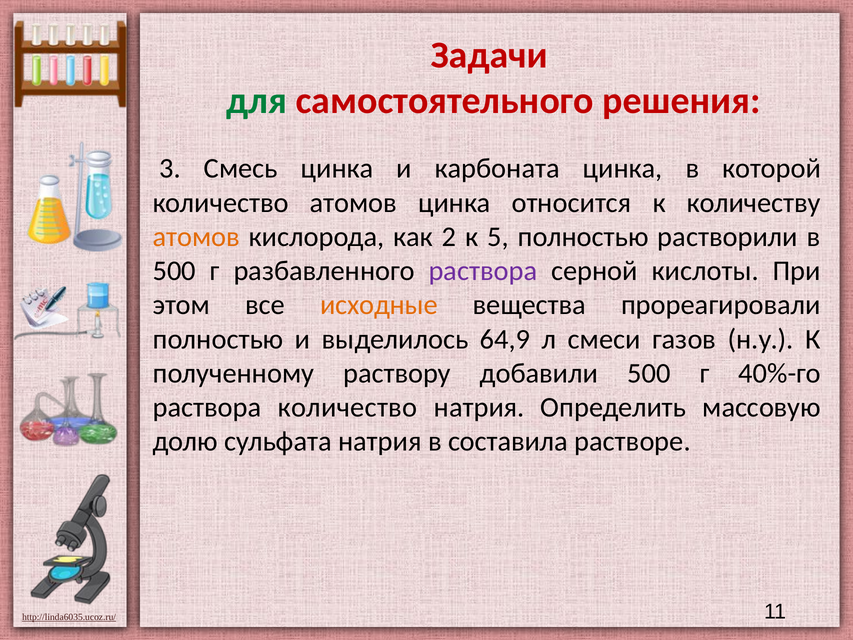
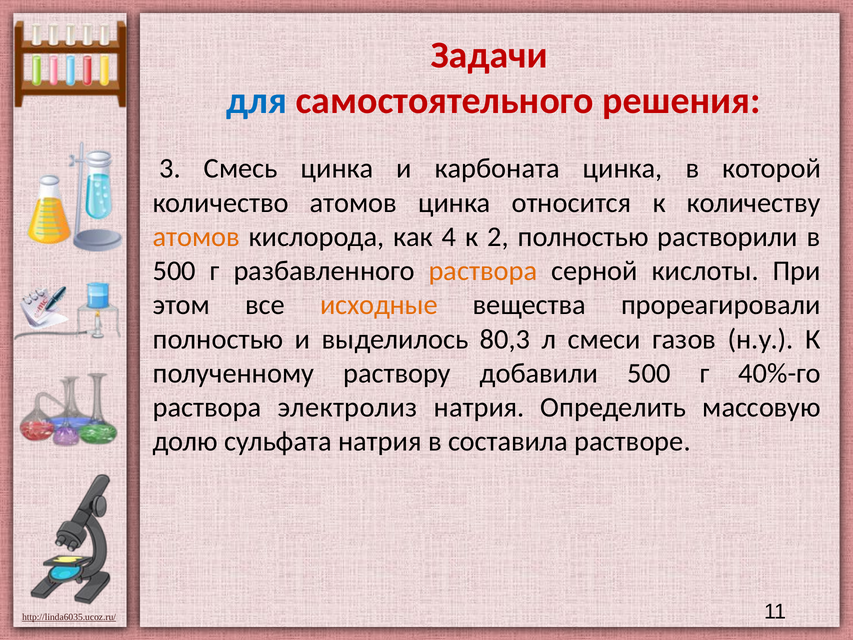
для colour: green -> blue (257, 101)
2: 2 -> 4 (449, 237)
5: 5 -> 2 (498, 237)
раствора colour: purple -> orange (483, 271)
64,9: 64,9 -> 80,3 (505, 339)
раствора количество: количество -> электролиз (348, 407)
